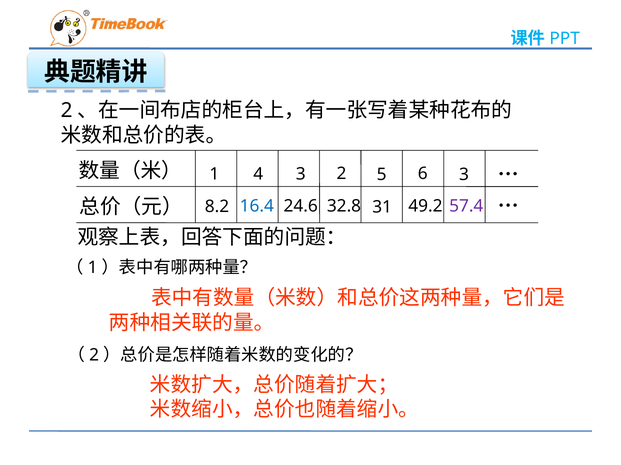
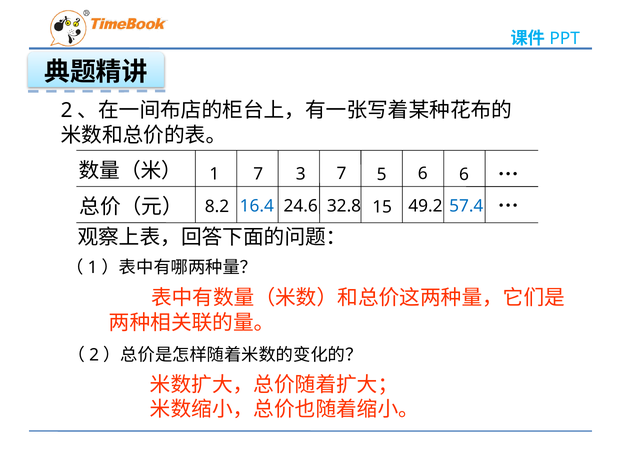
1 4: 4 -> 7 (258, 175)
3 2: 2 -> 7 (342, 174)
6 3: 3 -> 6 (464, 175)
31: 31 -> 15 (382, 207)
57.4 colour: purple -> blue (466, 206)
